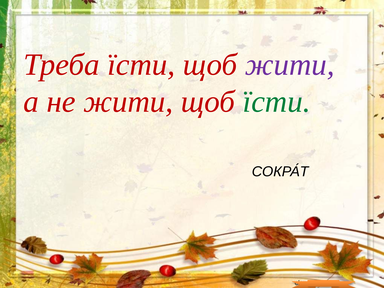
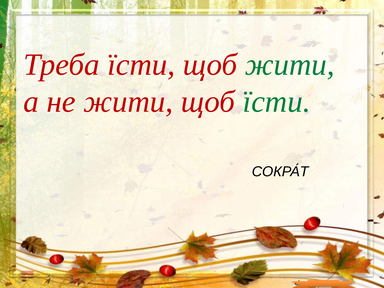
жити colour: purple -> green (290, 65)
